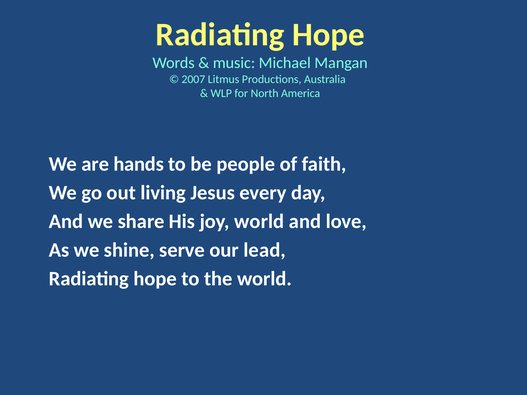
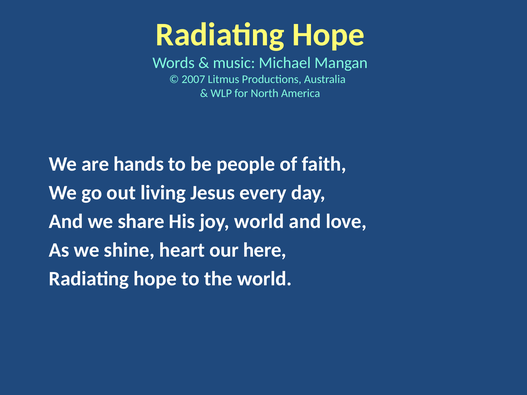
serve: serve -> heart (182, 250)
lead: lead -> here (265, 250)
